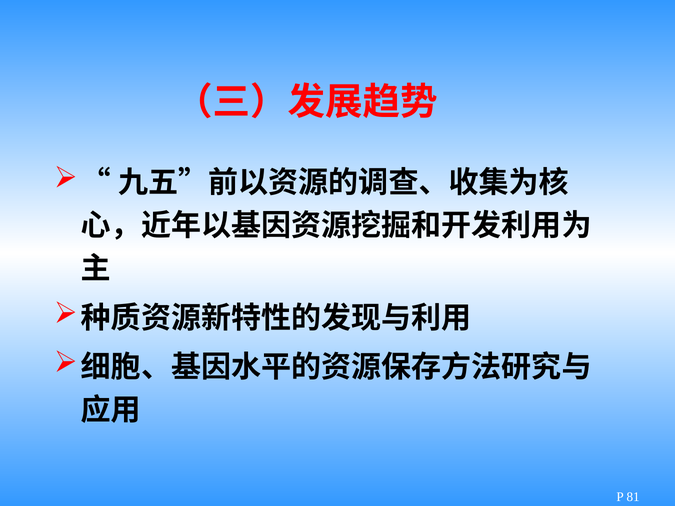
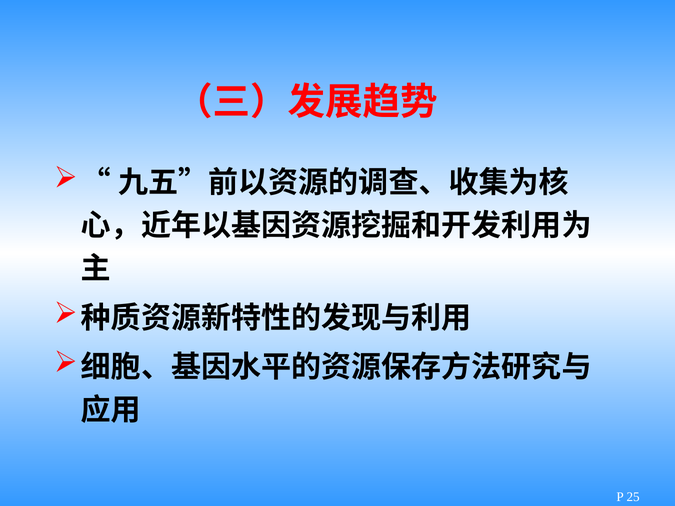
81: 81 -> 25 (633, 497)
